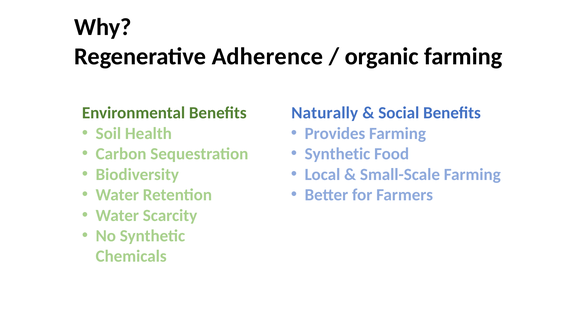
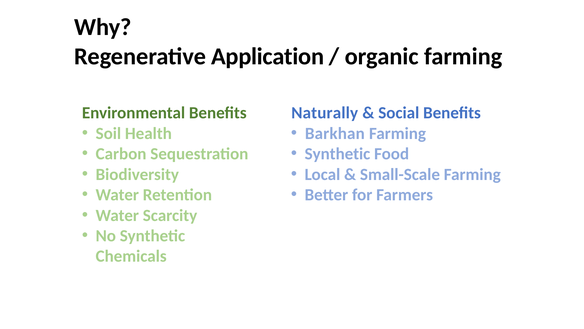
Adherence: Adherence -> Application (268, 56)
Provides: Provides -> Barkhan (335, 133)
